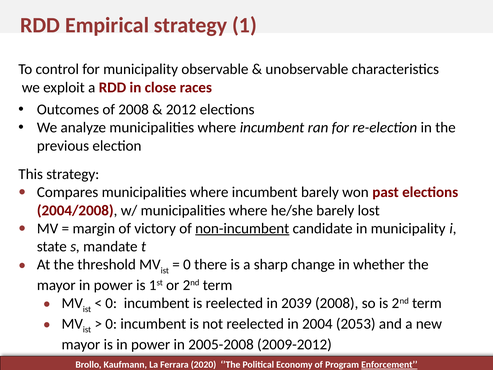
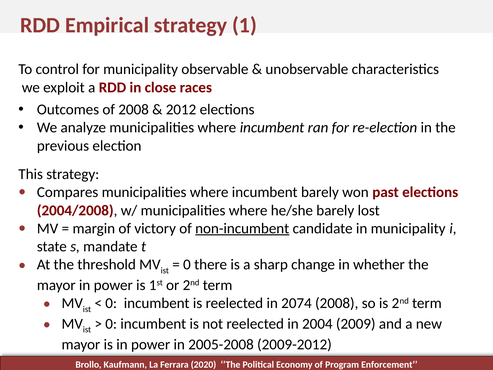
2039: 2039 -> 2074 (296, 303)
2053: 2053 -> 2009 (356, 324)
Enforcement underline: present -> none (389, 365)
